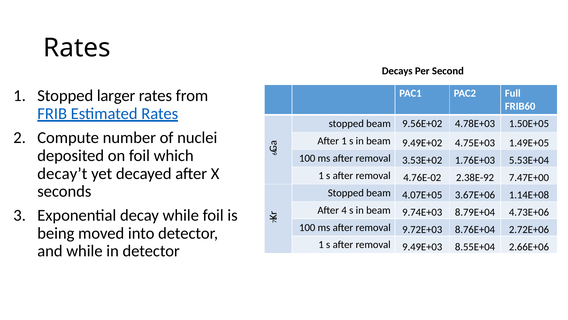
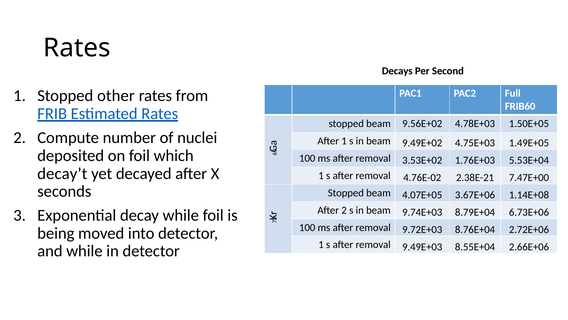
larger: larger -> other (116, 95)
2.38E-92: 2.38E-92 -> 2.38E-21 (475, 177)
After 4: 4 -> 2 (344, 210)
4.73E+06: 4.73E+06 -> 6.73E+06 (529, 212)
